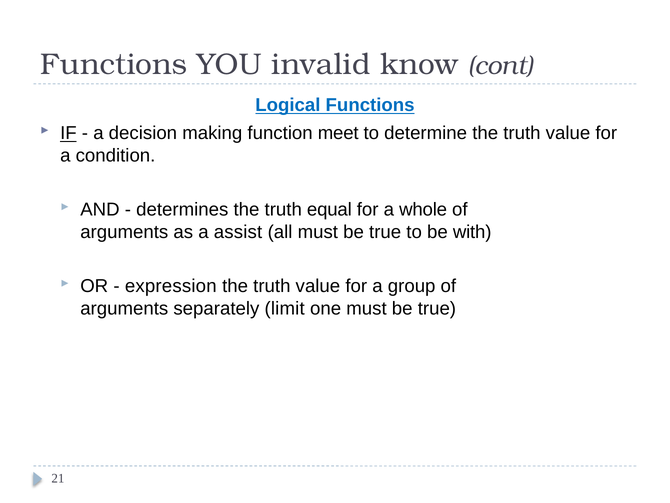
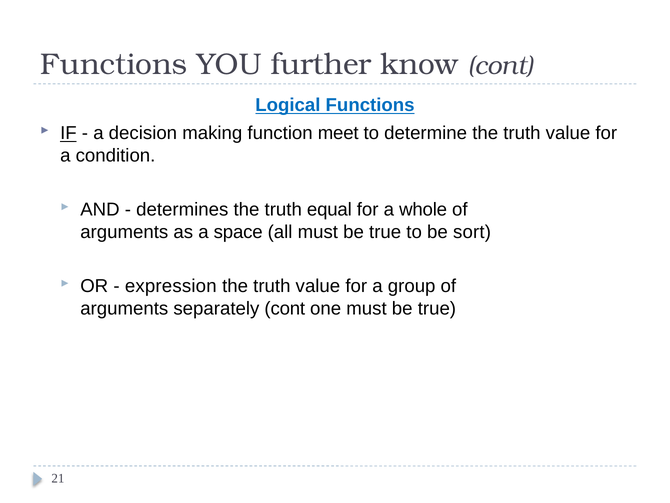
invalid: invalid -> further (321, 65)
assist: assist -> space (238, 232)
with: with -> sort (472, 232)
separately limit: limit -> cont (285, 308)
